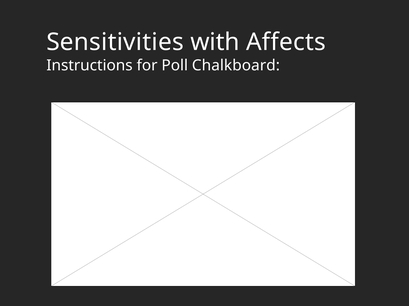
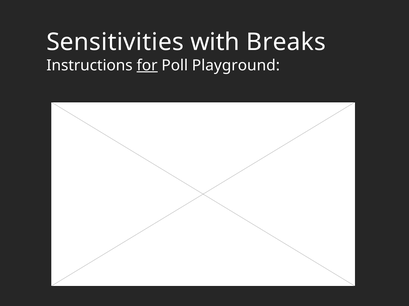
Affects: Affects -> Breaks (286, 42)
for underline: none -> present (147, 65)
Chalkboard: Chalkboard -> Playground (236, 65)
